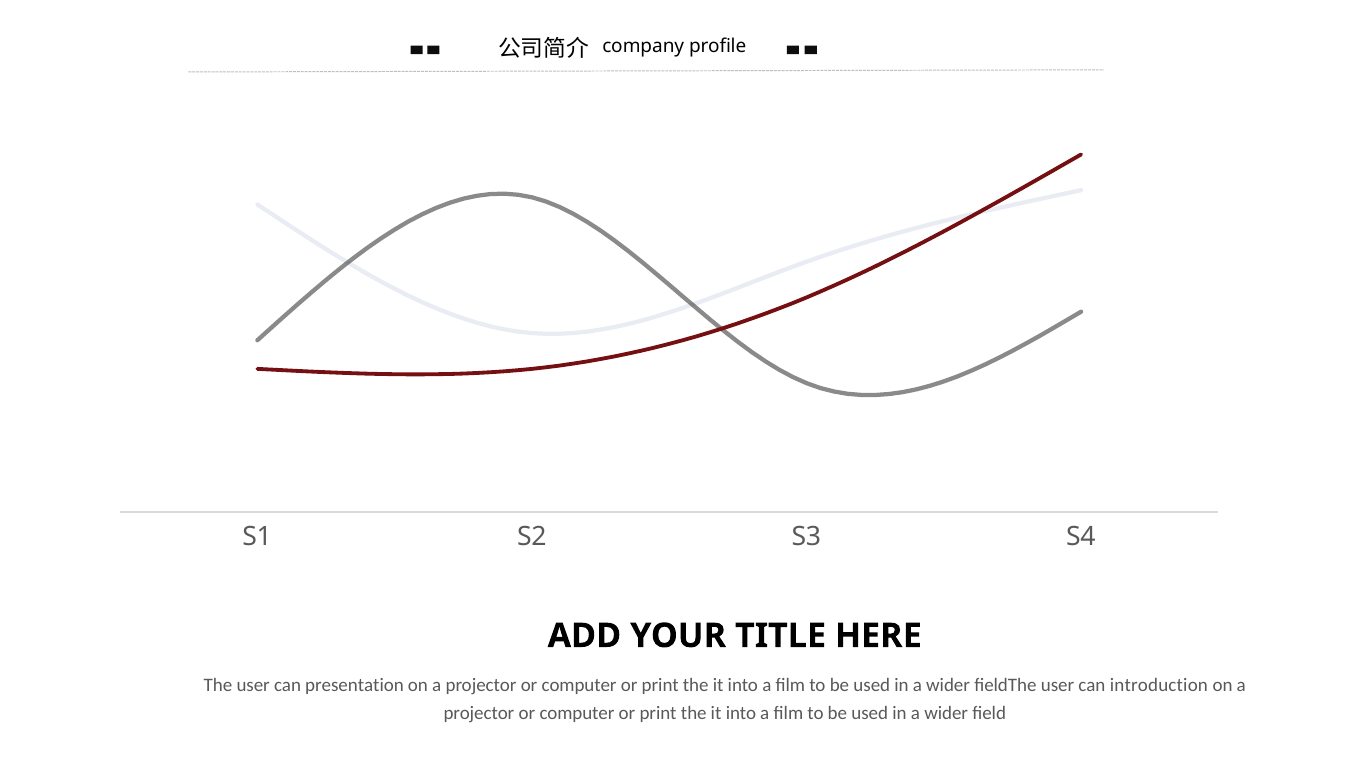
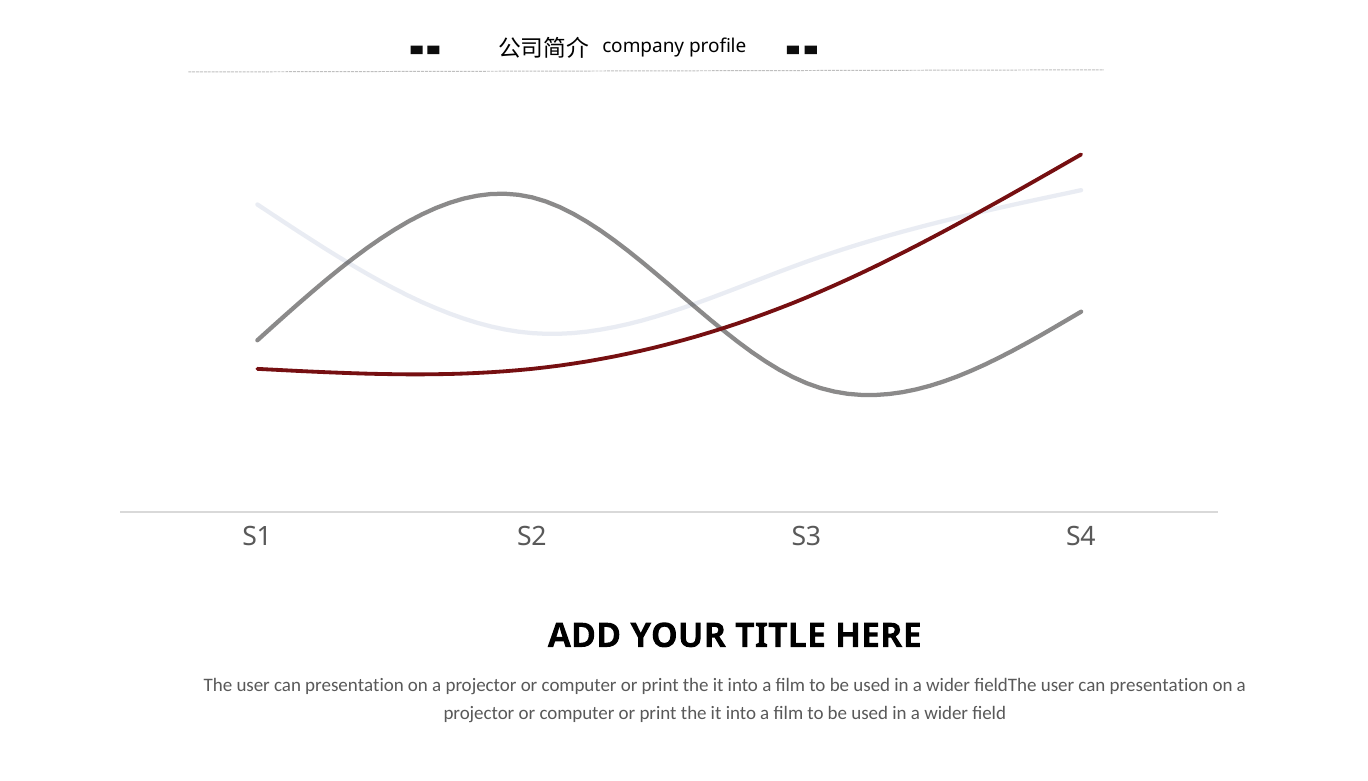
fieldThe user can introduction: introduction -> presentation (1159, 685)
